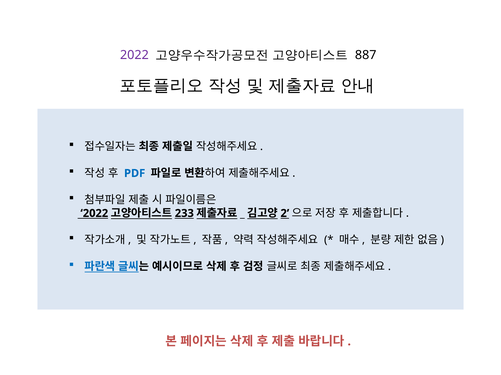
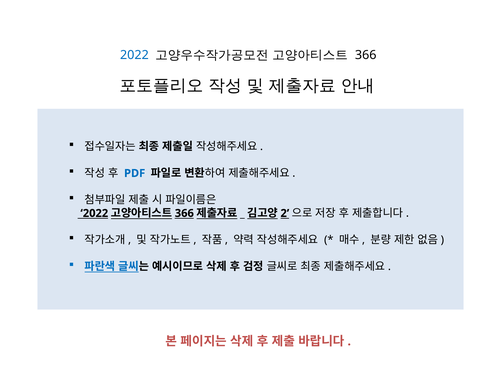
2022 colour: purple -> blue (134, 55)
887: 887 -> 366 (366, 55)
233: 233 -> 366 (184, 214)
